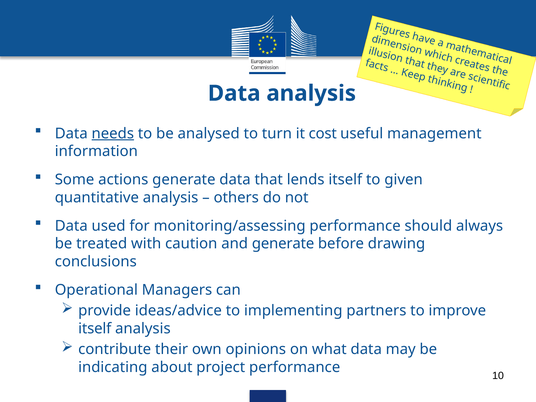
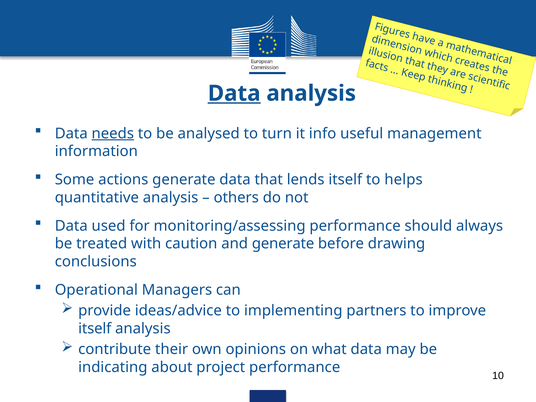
Data underline: none -> present (234, 93)
cost: cost -> info (323, 133)
given: given -> helps (404, 180)
